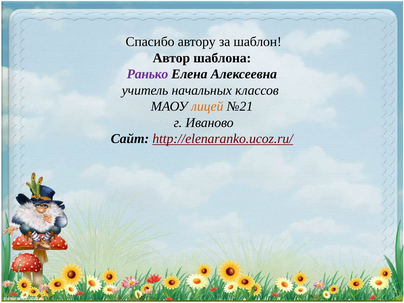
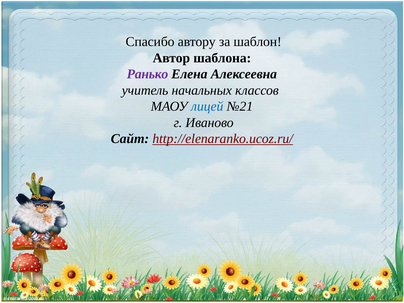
лицей colour: orange -> blue (207, 106)
